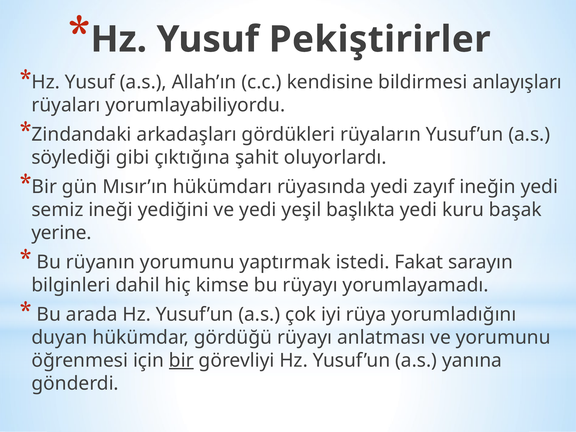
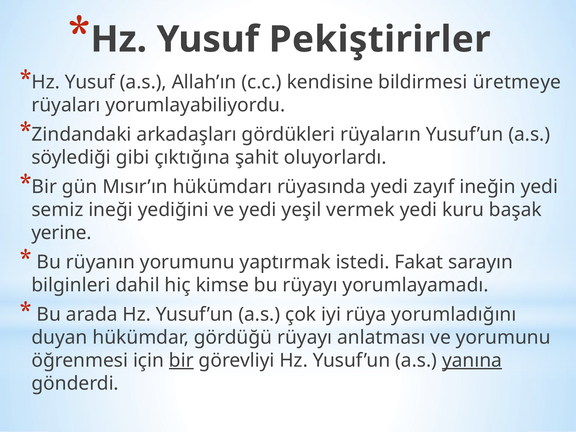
anlayışları: anlayışları -> üretmeye (517, 82)
başlıkta: başlıkta -> vermek (360, 210)
yanına underline: none -> present (472, 360)
